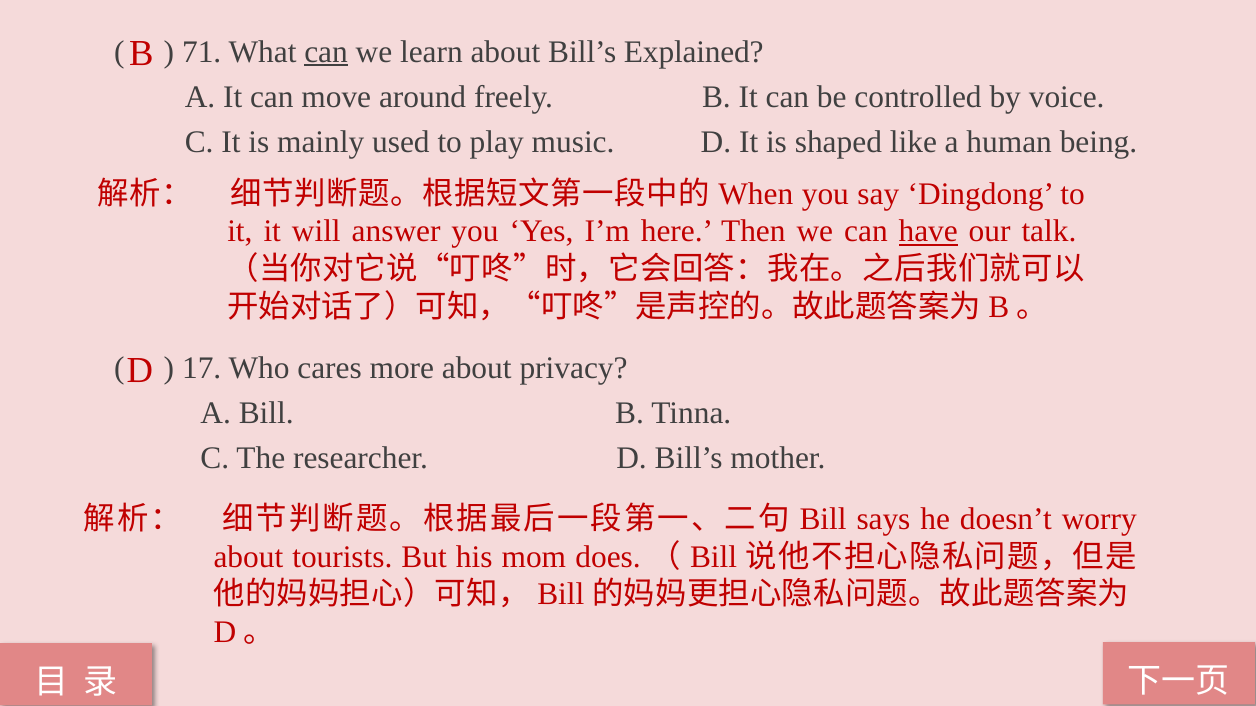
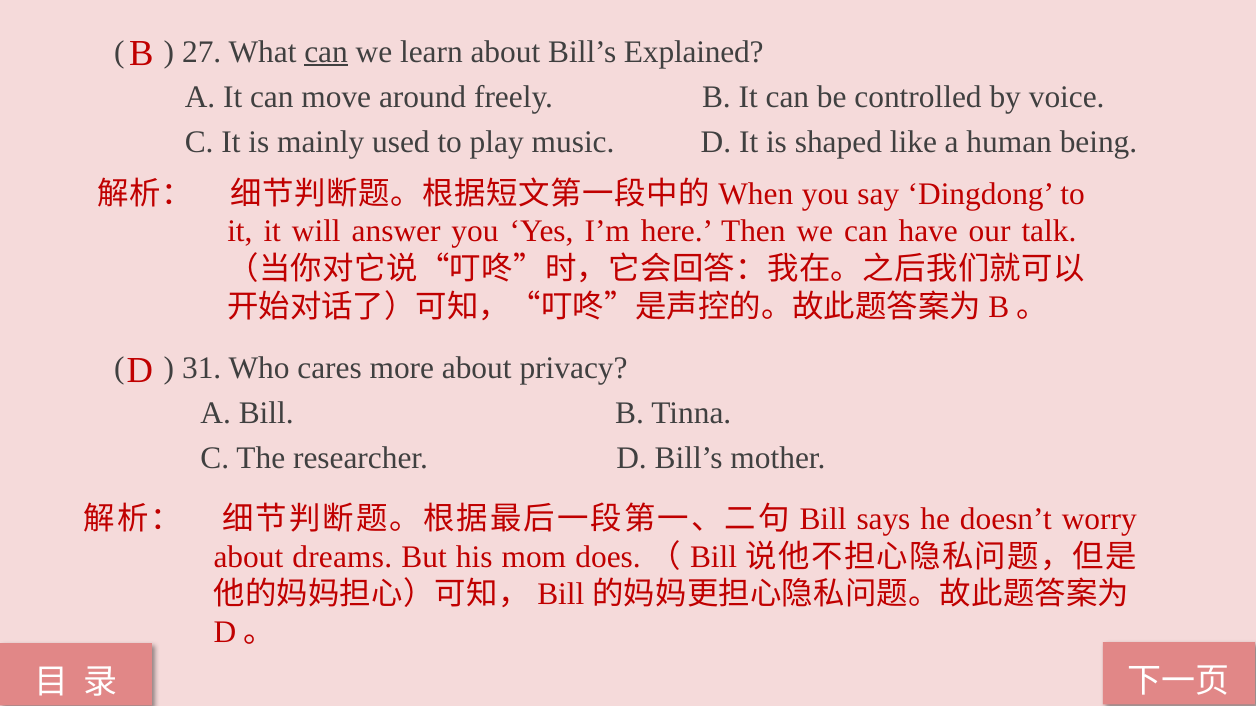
71: 71 -> 27 (202, 52)
have underline: present -> none (928, 232)
17: 17 -> 31 (202, 368)
tourists: tourists -> dreams (342, 557)
